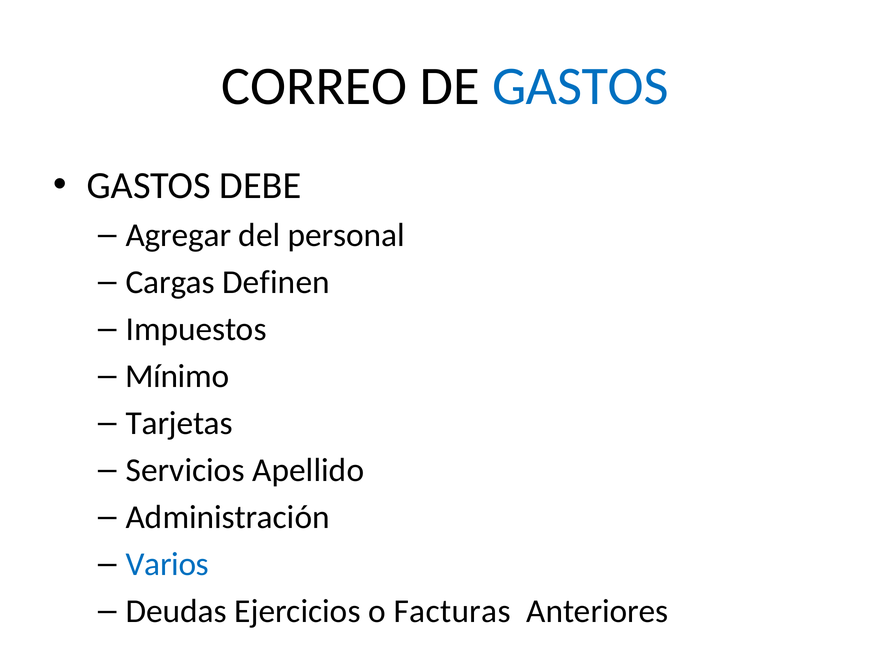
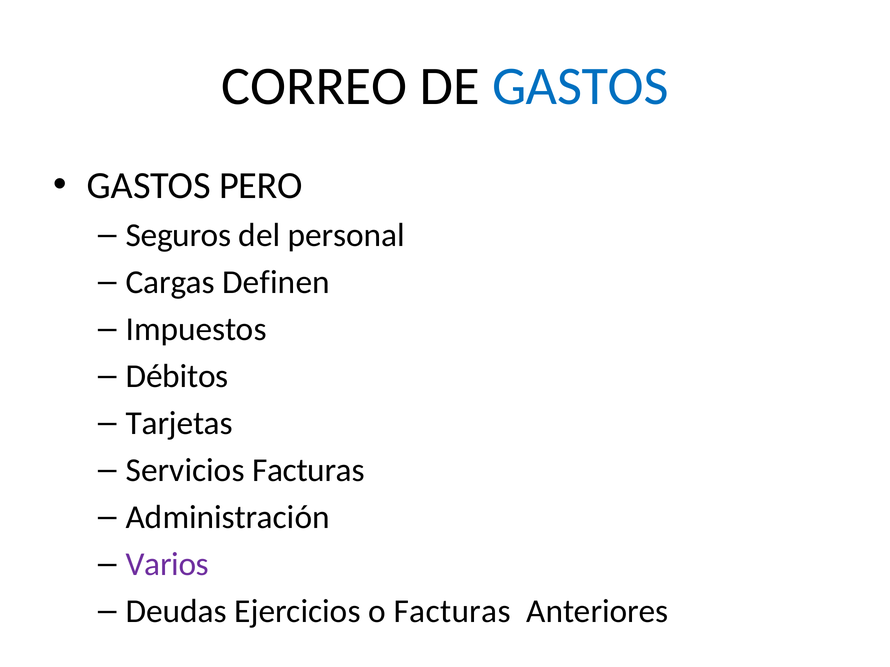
DEBE: DEBE -> PERO (261, 186)
Agregar: Agregar -> Seguros (179, 236)
Mínimo: Mínimo -> Débitos (177, 377)
Servicios Apellido: Apellido -> Facturas (308, 471)
Varios colour: blue -> purple (167, 565)
